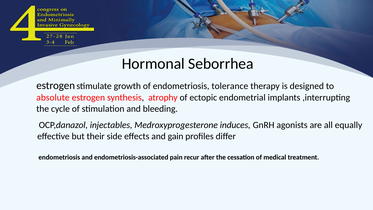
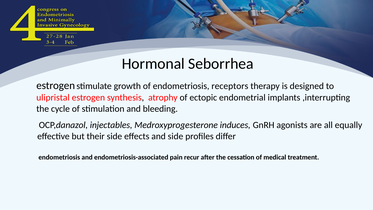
tolerance: tolerance -> receptors (230, 86)
absolute: absolute -> ulipristal (53, 98)
and gain: gain -> side (176, 136)
